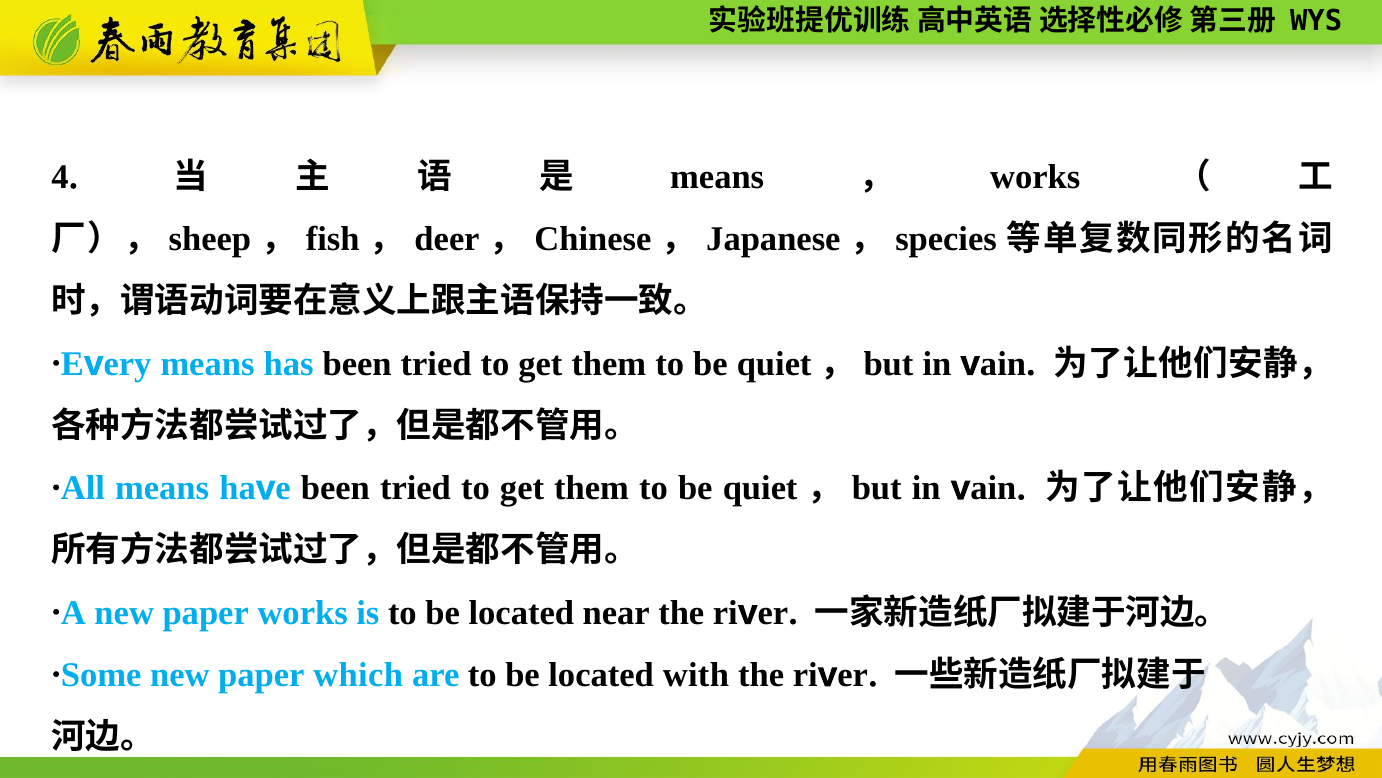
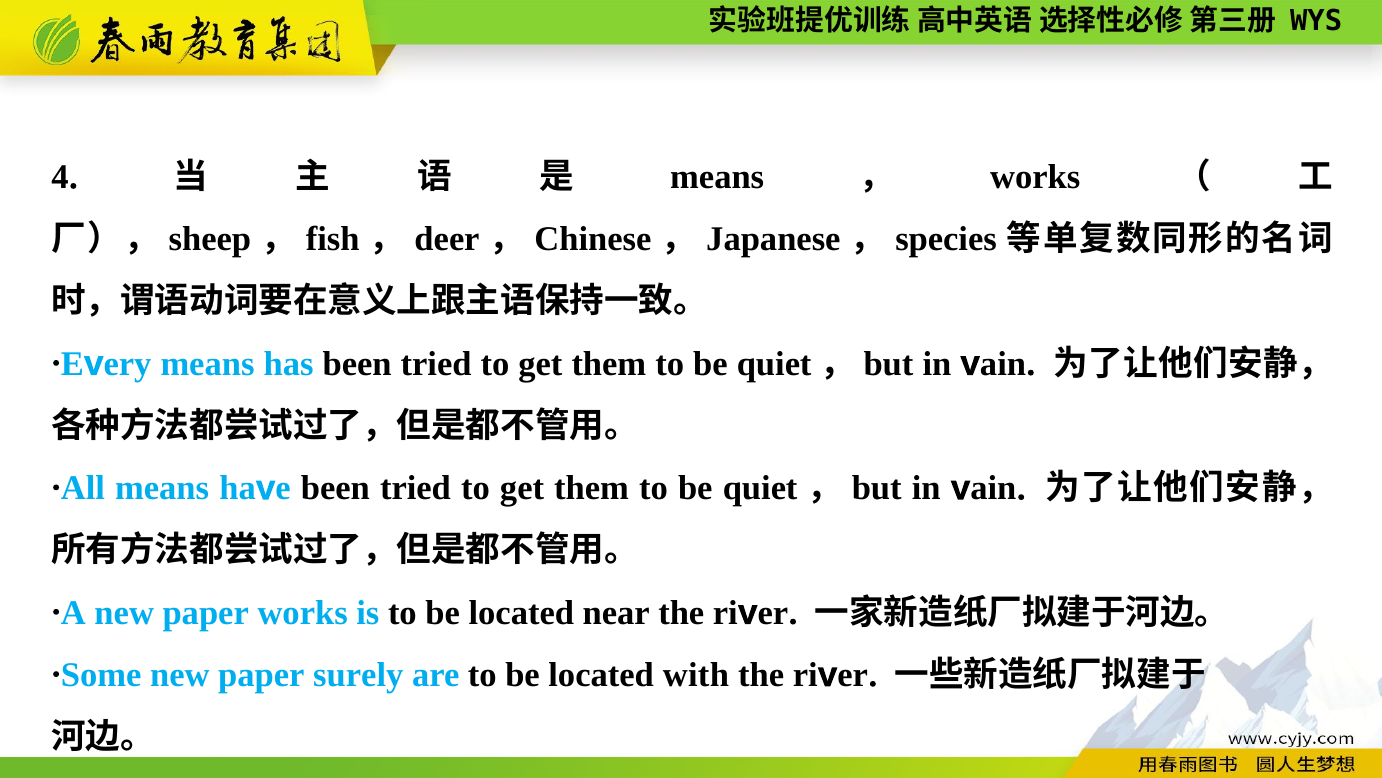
which: which -> surely (358, 674)
